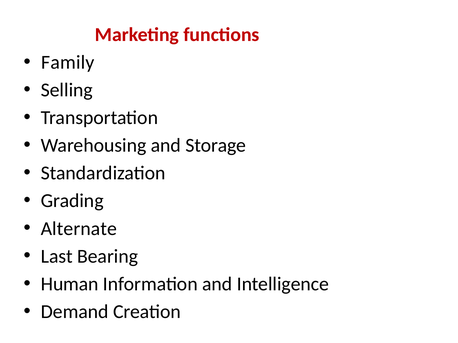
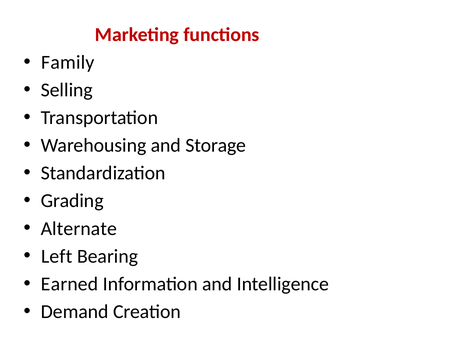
Last: Last -> Left (57, 257)
Human: Human -> Earned (70, 284)
